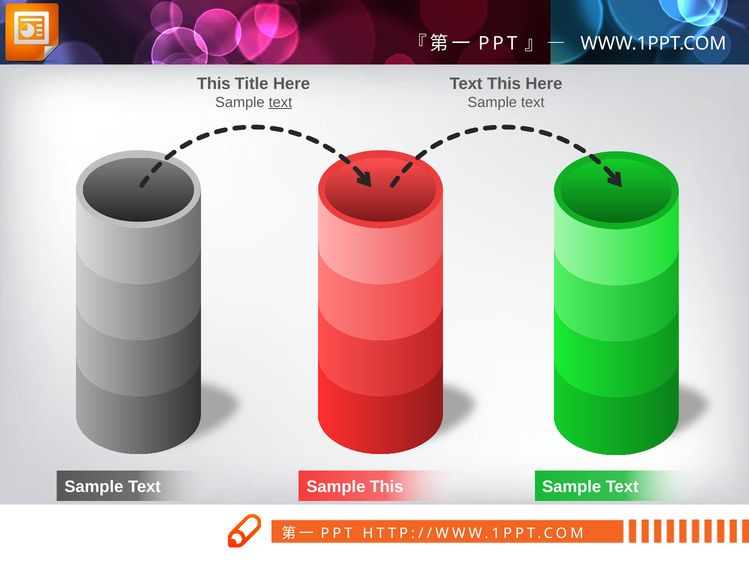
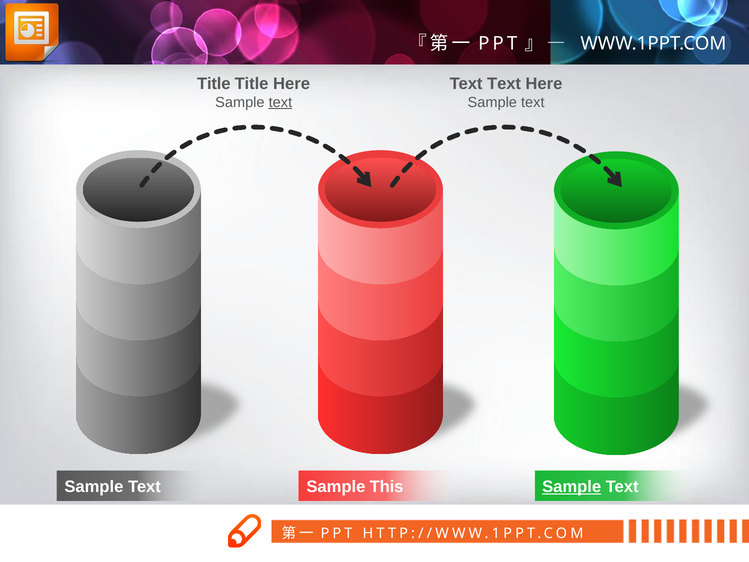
This: This -> Title (214, 84)
This: This -> Text (504, 84)
Sample underline: none -> present (572, 487)
